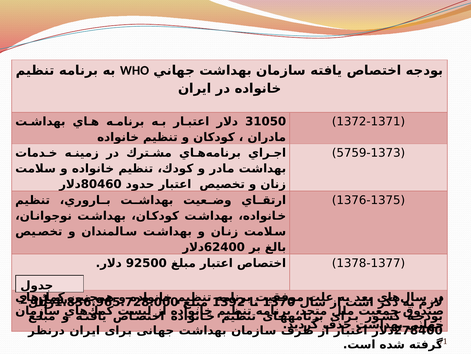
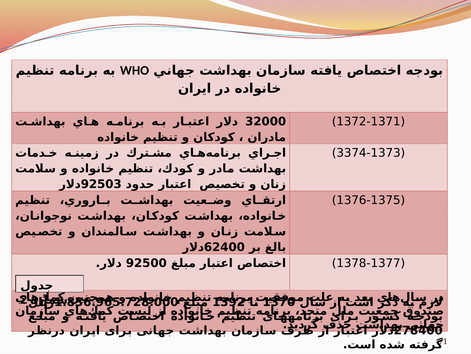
31050: 31050 -> 32000 (266, 121)
5759-1373: 5759-1373 -> 3374-1373 (369, 153)
80460: 80460 -> 92503 (101, 184)
